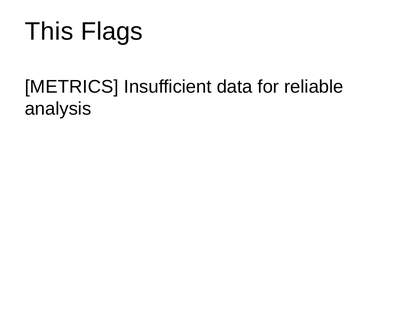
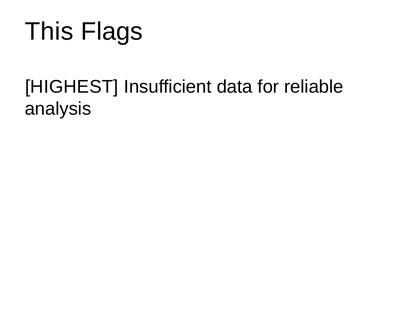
METRICS: METRICS -> HIGHEST (72, 87)
